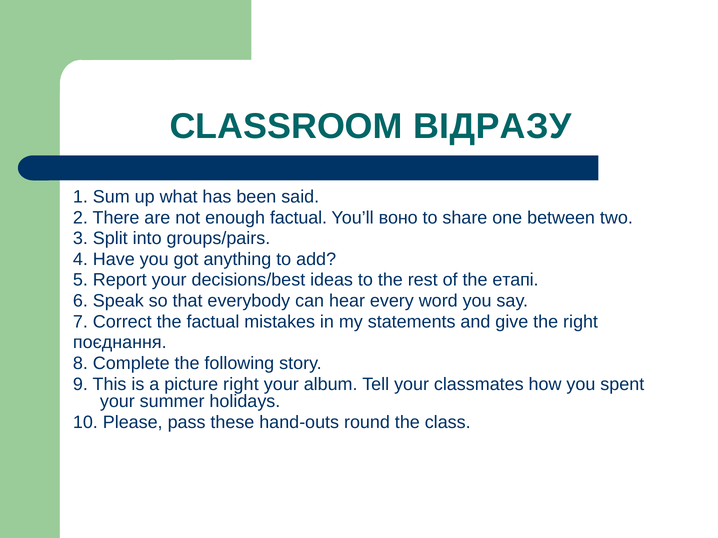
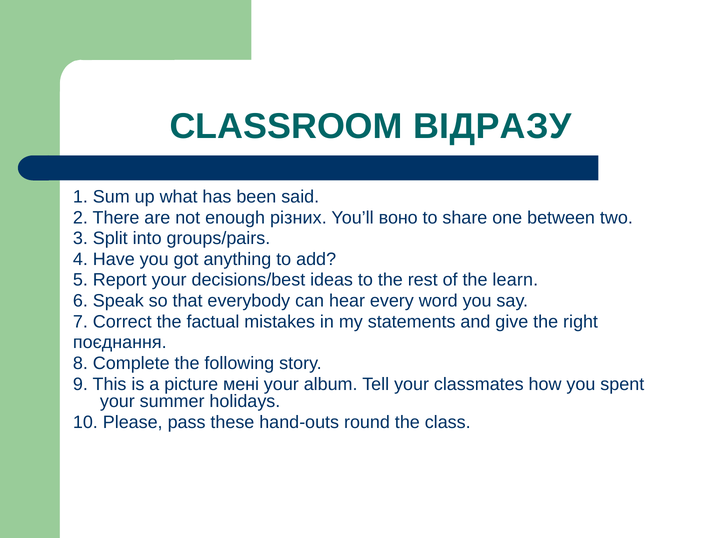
enough factual: factual -> різних (298, 218)
етапі: етапі -> learn (515, 280)
picture right: right -> мені (241, 384)
